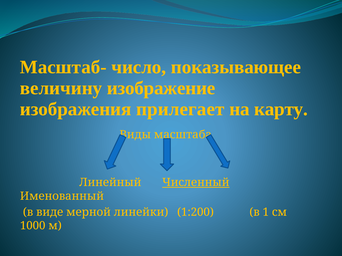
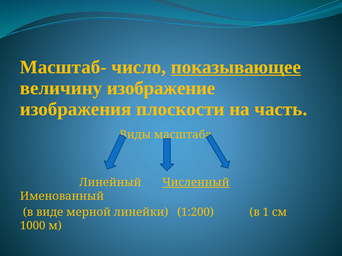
показывающее underline: none -> present (236, 67)
прилегает: прилегает -> плоскости (180, 109)
карту: карту -> часть (281, 109)
